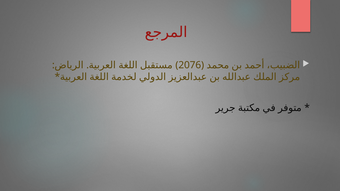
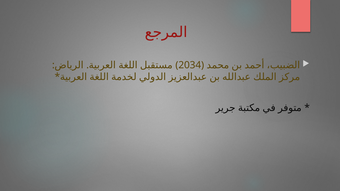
2076: 2076 -> 2034 (190, 65)
